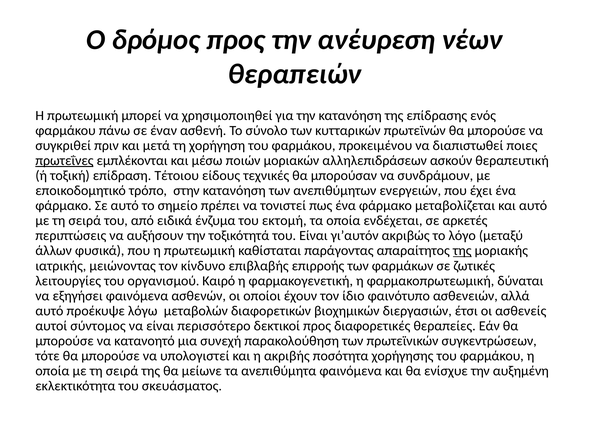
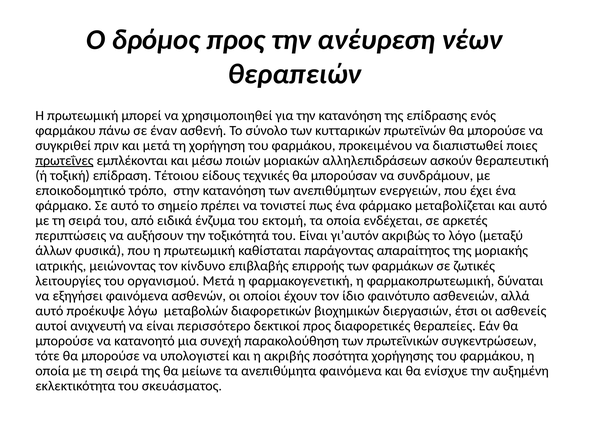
της underline: present -> none (462, 251)
οργανισμού Καιρό: Καιρό -> Μετά (219, 281)
σύντομος: σύντομος -> ανιχνευτή (98, 326)
